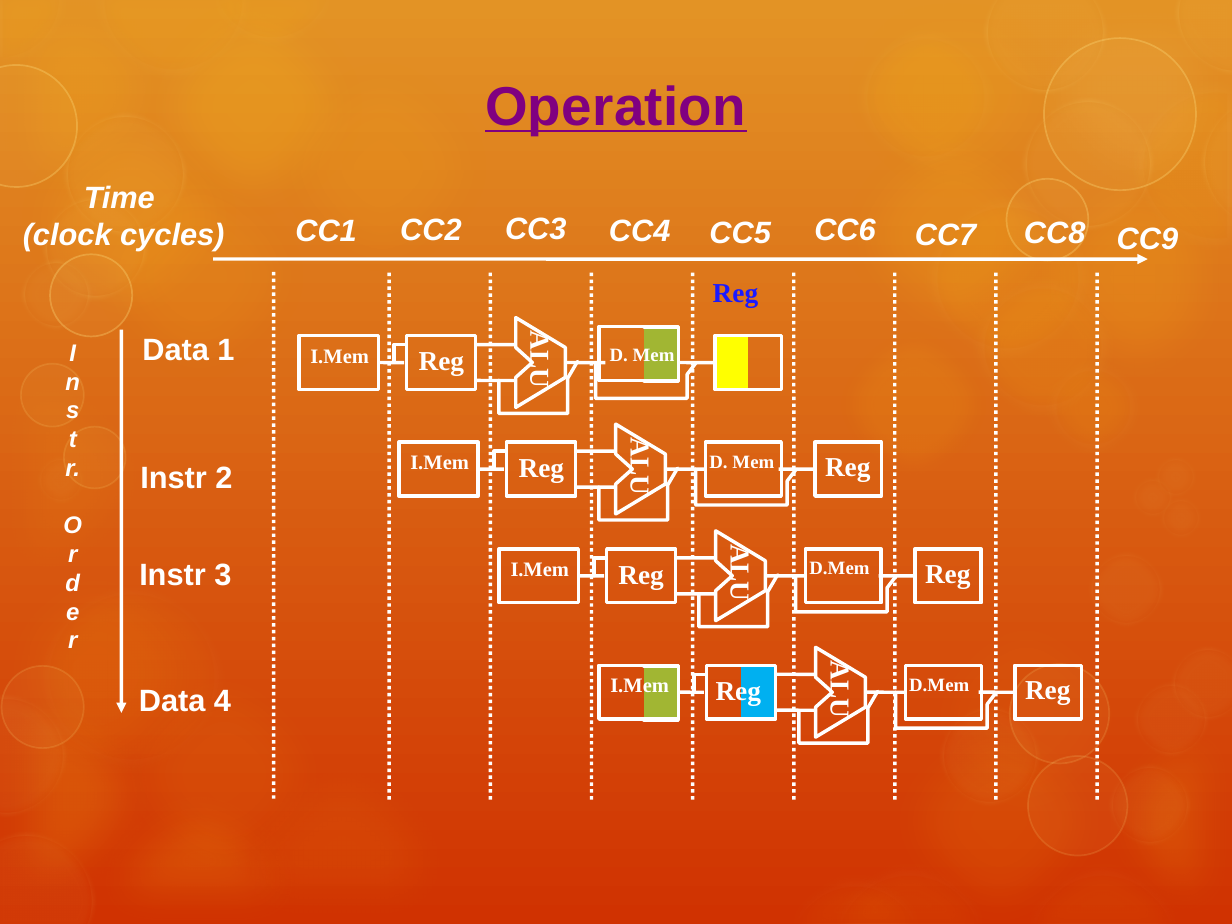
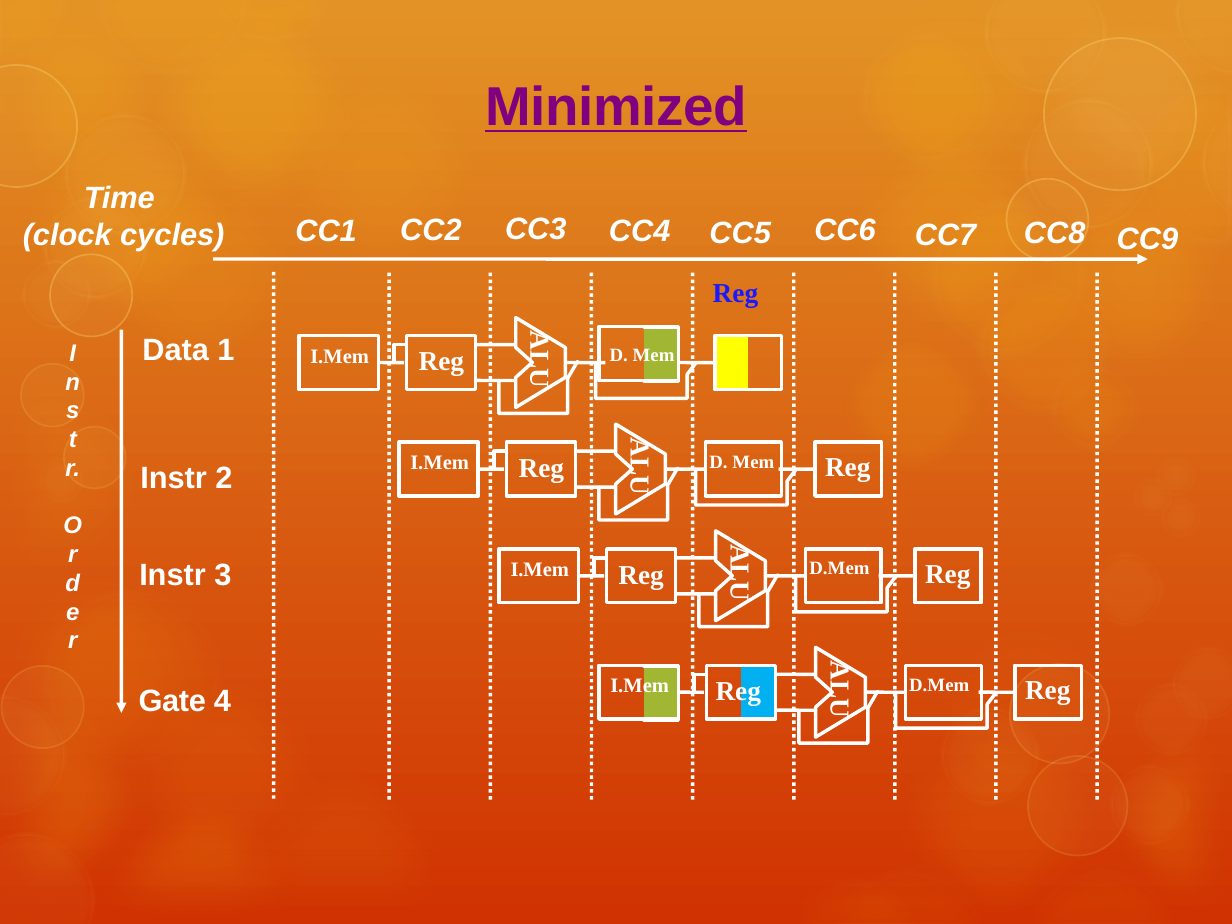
Operation: Operation -> Minimized (616, 107)
Data: Data -> Gate (172, 701)
